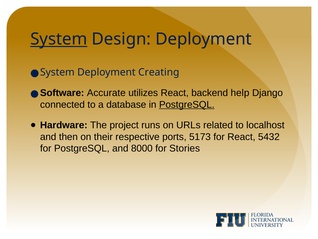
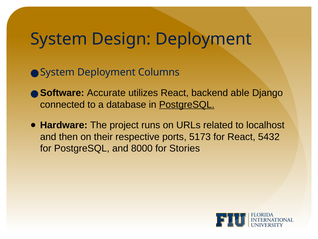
System underline: present -> none (59, 39)
Creating: Creating -> Columns (159, 72)
help: help -> able (240, 93)
